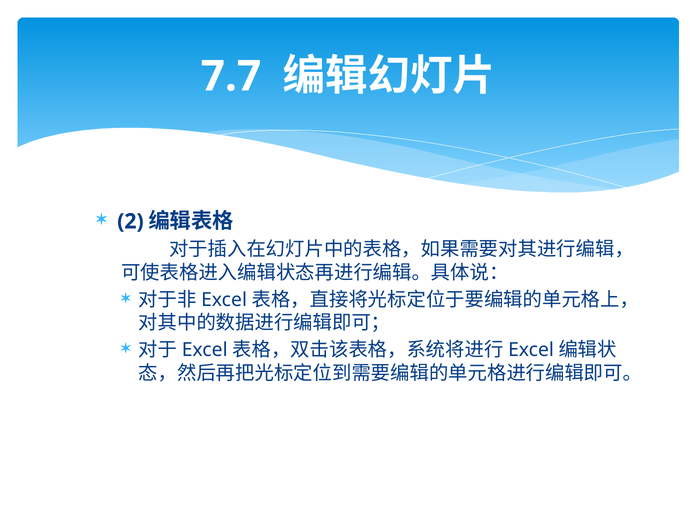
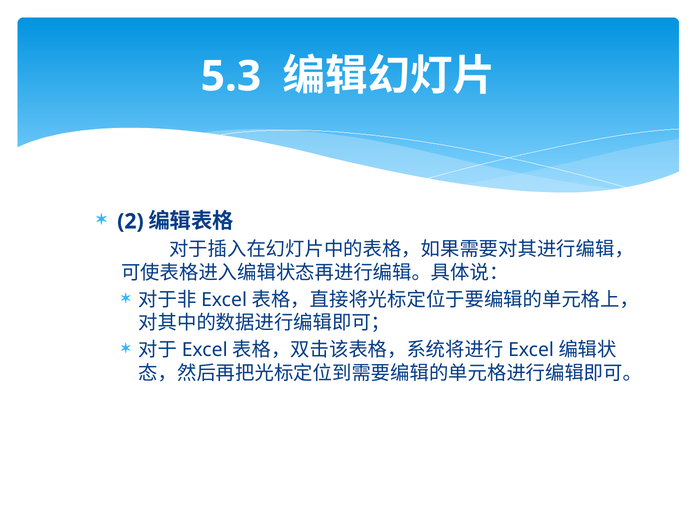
7.7: 7.7 -> 5.3 (231, 76)
